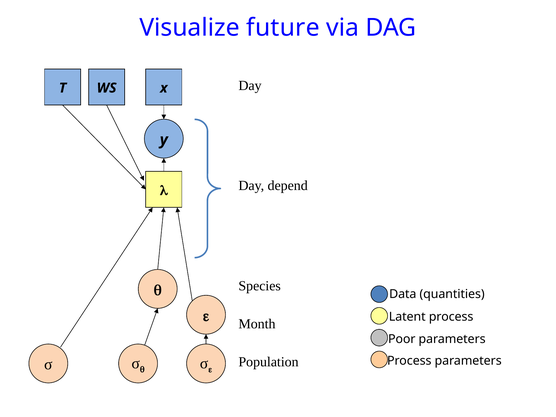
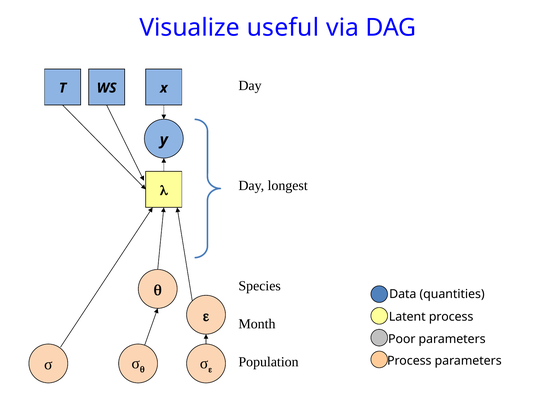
future: future -> useful (283, 28)
depend: depend -> longest (288, 186)
